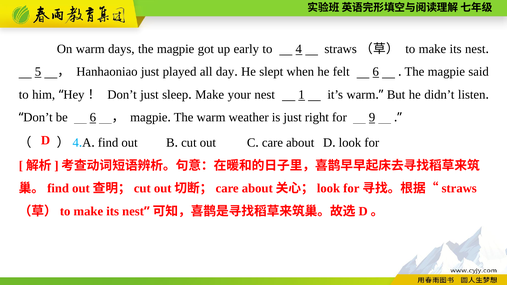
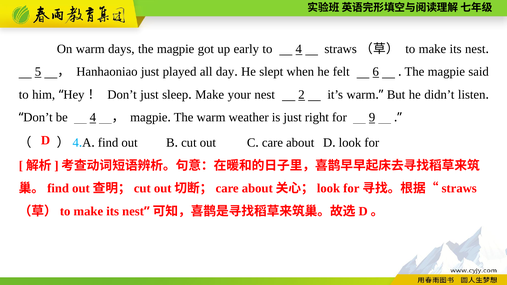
1: 1 -> 2 (301, 95)
be 6: 6 -> 4 (93, 117)
